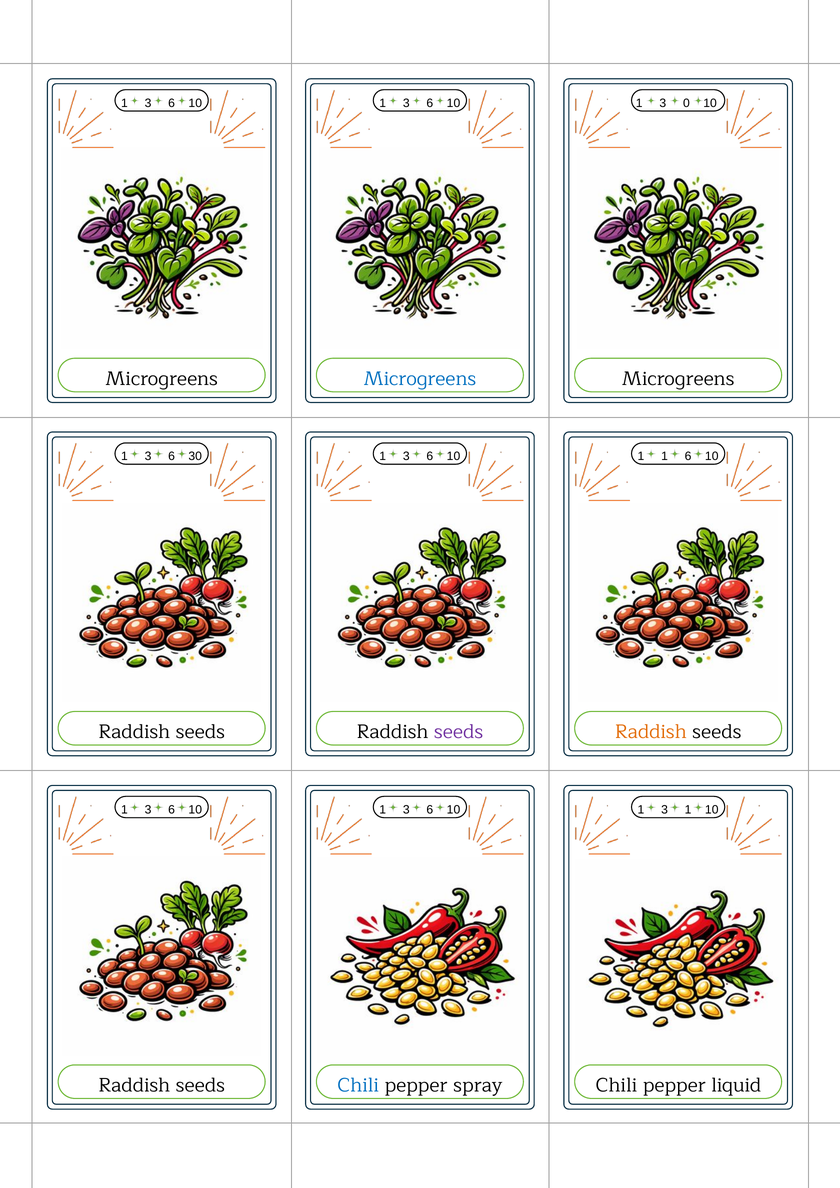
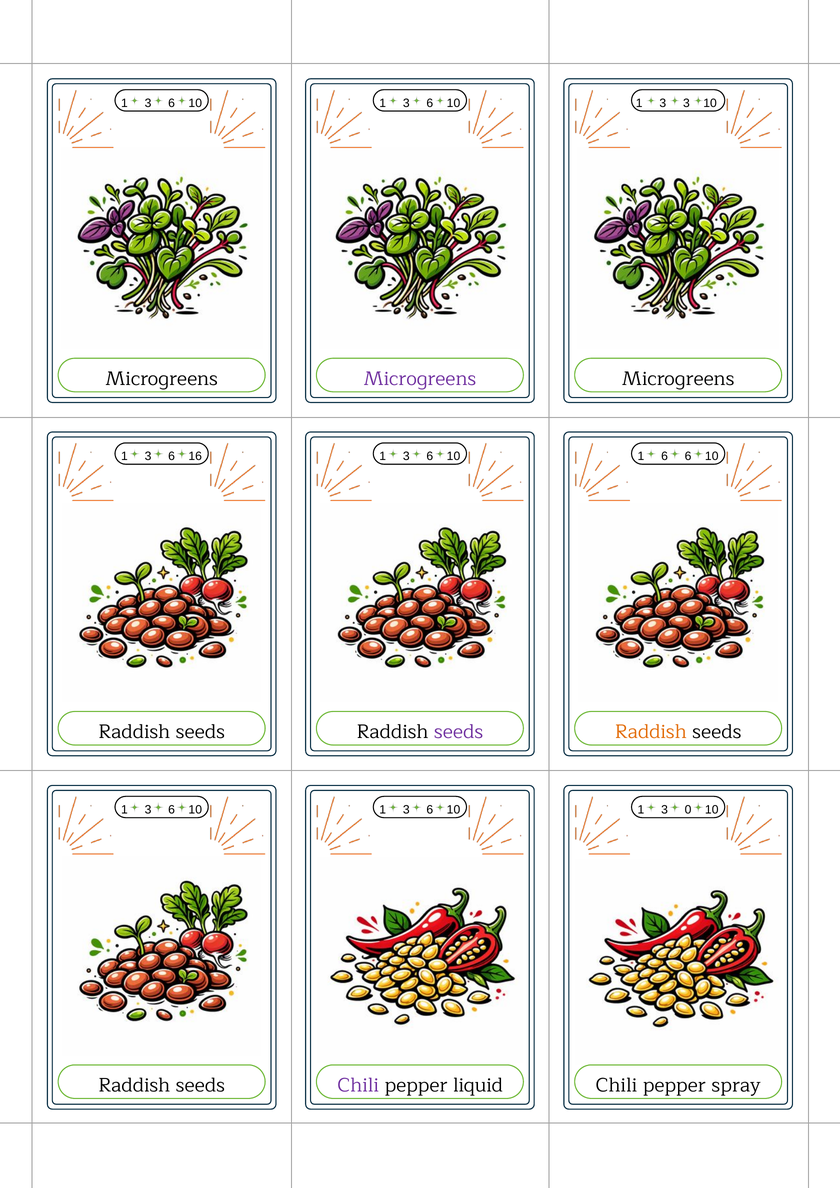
3 0: 0 -> 3 (686, 103)
Microgreens colour: blue -> purple (420, 379)
30: 30 -> 16 (195, 456)
1 1: 1 -> 6 (665, 456)
3 1: 1 -> 0 (688, 810)
Chili colour: blue -> purple (358, 1085)
spray: spray -> liquid (478, 1085)
liquid: liquid -> spray (736, 1085)
